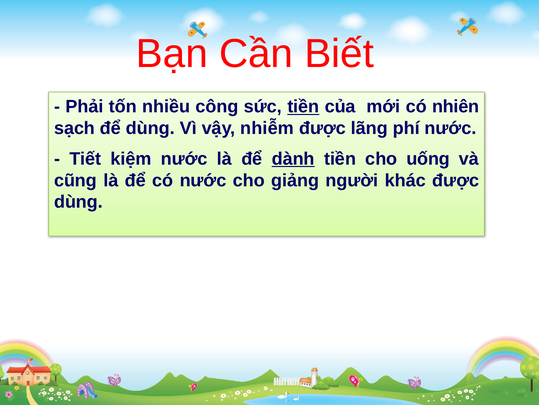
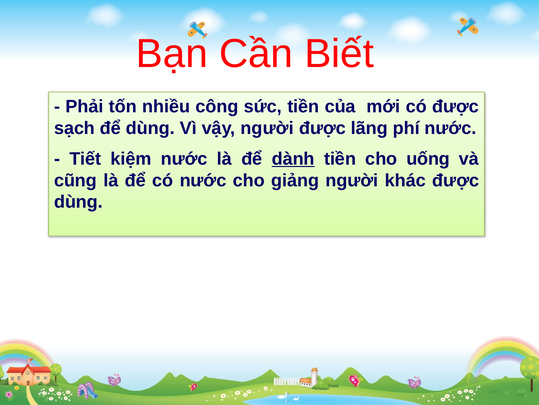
tiền underline: present -> none (303, 106)
có nhiên: nhiên -> được (456, 106)
vậy nhiễm: nhiễm -> người (267, 128)
